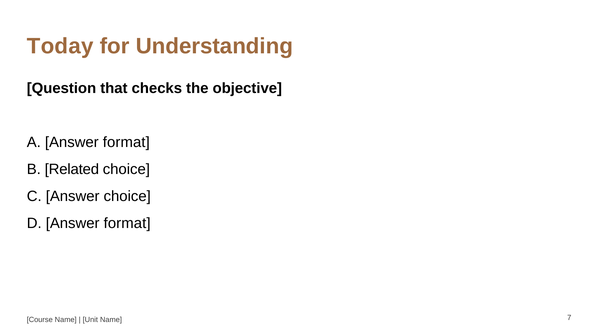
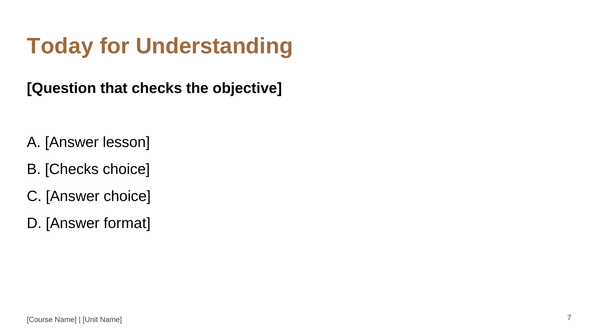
A Answer format: format -> lesson (126, 142)
B Related: Related -> Checks (72, 169)
